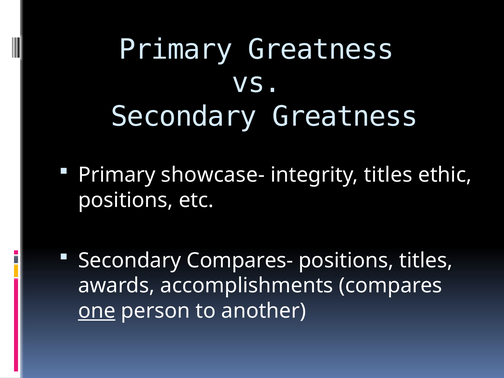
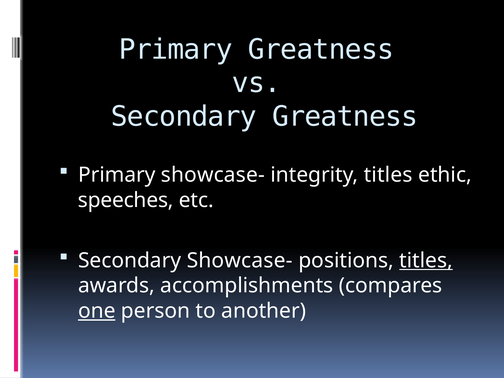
positions: positions -> speeches (126, 200)
Secondary Compares-: Compares- -> Showcase- (240, 260)
titles underline: none -> present (426, 260)
